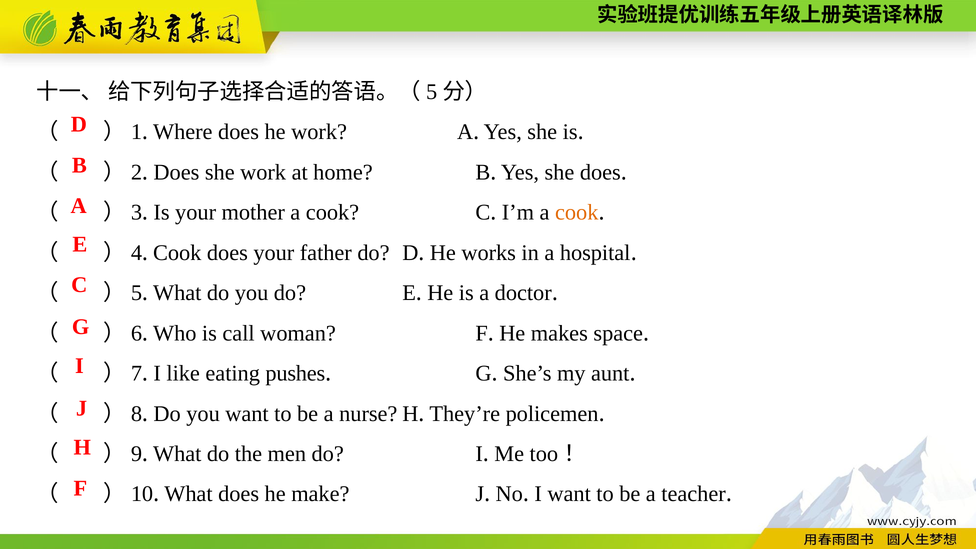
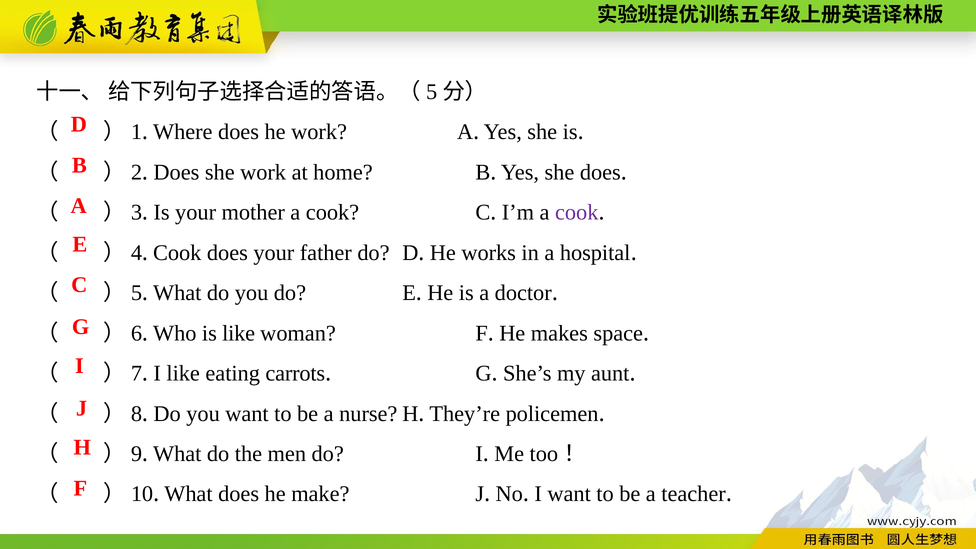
cook colour: orange -> purple (577, 213)
is call: call -> like (239, 333)
pushes: pushes -> carrots (295, 373)
